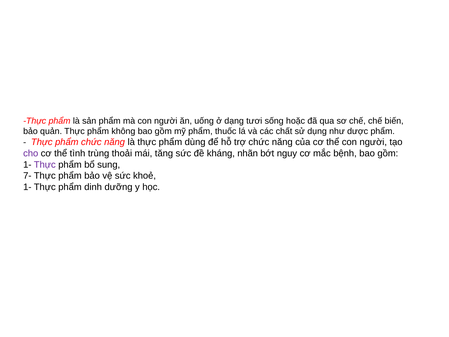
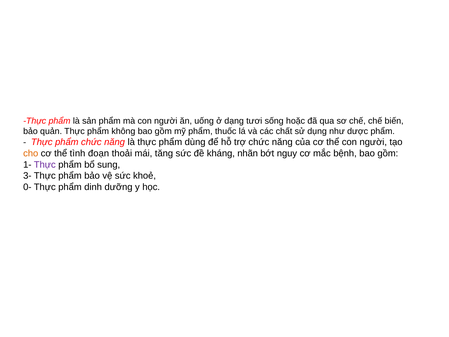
cho colour: purple -> orange (31, 153)
trùng: trùng -> đoạn (99, 153)
7-: 7- -> 3- (27, 176)
1-: 1- -> 0- (27, 187)
